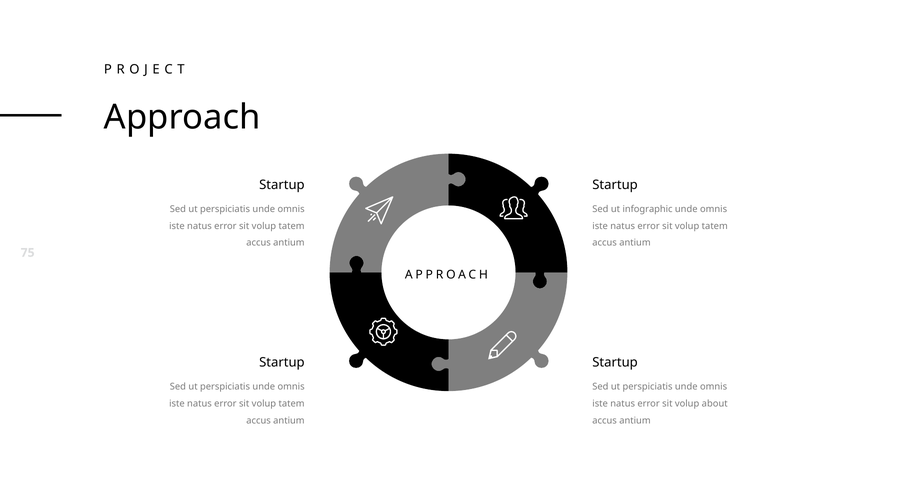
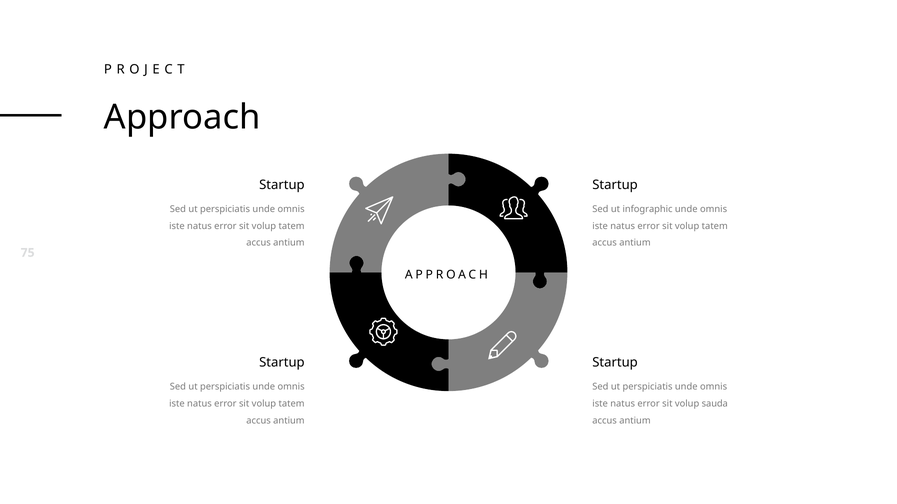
about: about -> sauda (715, 404)
